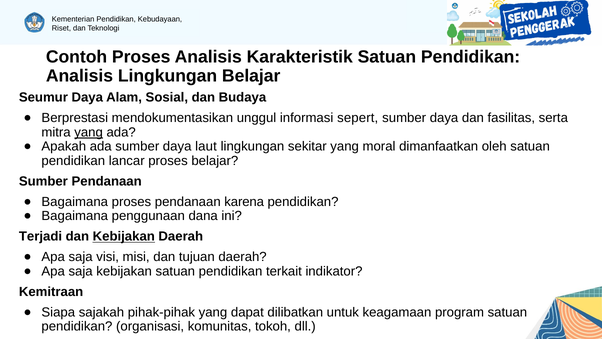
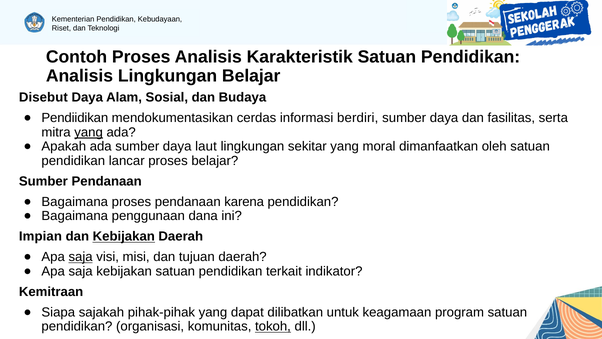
Seumur: Seumur -> Disebut (43, 97)
Berprestasi: Berprestasi -> Pendiidikan (75, 118)
unggul: unggul -> cerdas (257, 118)
sepert: sepert -> berdiri (358, 118)
Terjadi: Terjadi -> Impian (40, 236)
saja underline: none -> present (81, 257)
tokoh underline: none -> present (273, 326)
